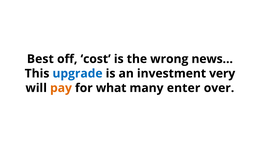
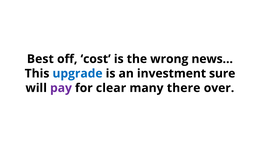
very: very -> sure (222, 74)
pay colour: orange -> purple (61, 88)
what: what -> clear (111, 88)
enter: enter -> there (184, 88)
